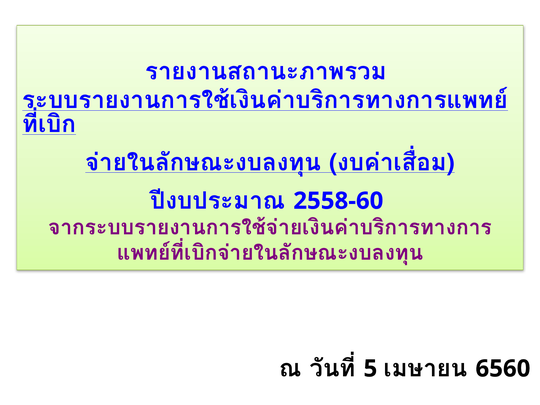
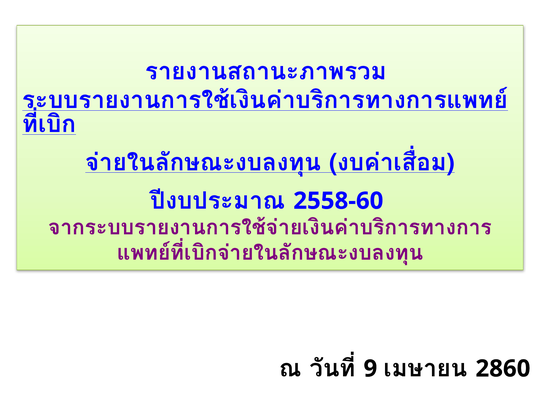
5: 5 -> 9 (370, 369)
6560: 6560 -> 2860 (503, 369)
